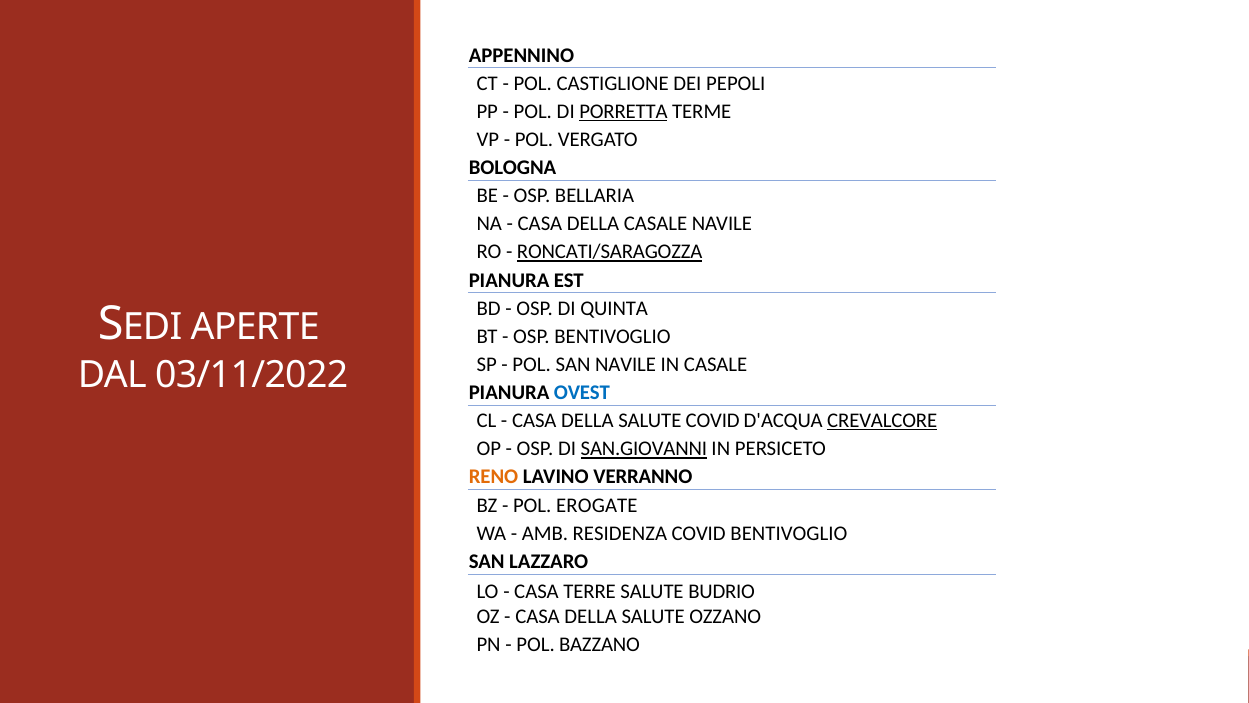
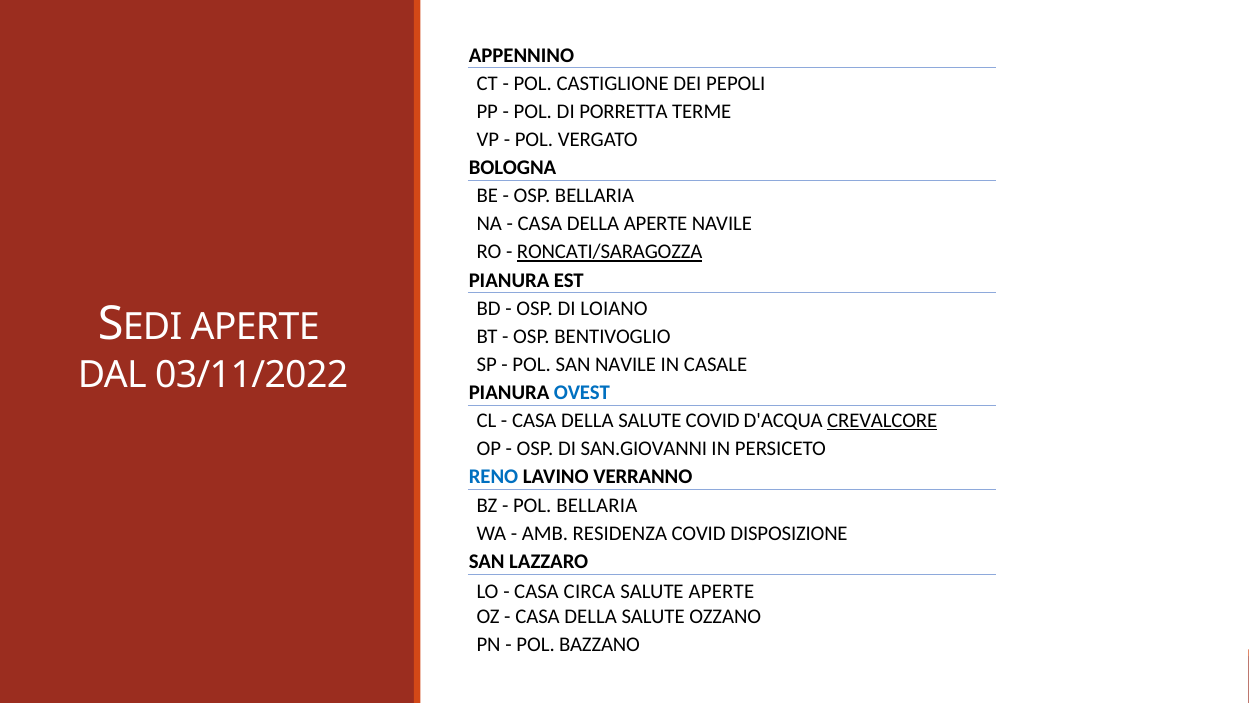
PORRETTA underline: present -> none (623, 111)
DELLA CASALE: CASALE -> APERTE (656, 224)
QUINTA: QUINTA -> LOIANO (614, 308)
SAN.GIOVANNI underline: present -> none (644, 449)
RENO colour: orange -> blue (494, 477)
POL EROGATE: EROGATE -> BELLARIA (597, 505)
COVID BENTIVOGLIO: BENTIVOGLIO -> DISPOSIZIONE (789, 533)
TERRE: TERRE -> CIRCA (589, 591)
SALUTE BUDRIO: BUDRIO -> APERTE (721, 591)
